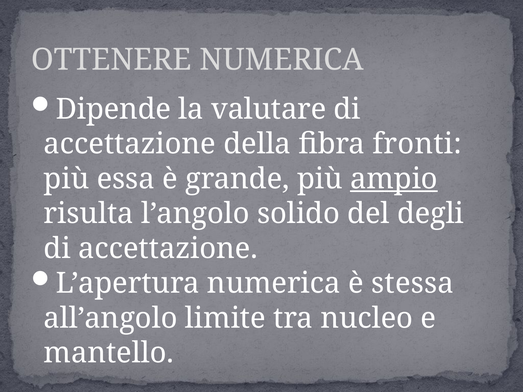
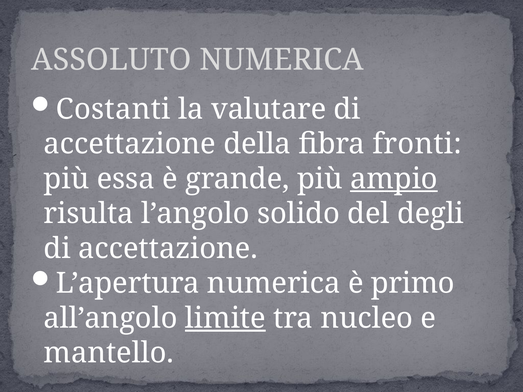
OTTENERE: OTTENERE -> ASSOLUTO (111, 60)
Dipende: Dipende -> Costanti (113, 109)
stessa: stessa -> primo (413, 283)
limite underline: none -> present (225, 318)
